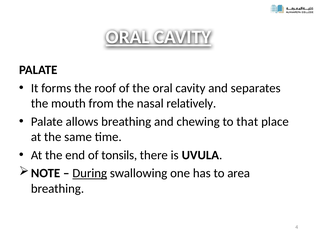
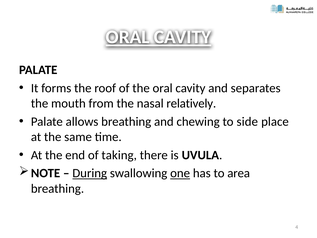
that: that -> side (247, 121)
tonsils: tonsils -> taking (119, 155)
one underline: none -> present (180, 173)
